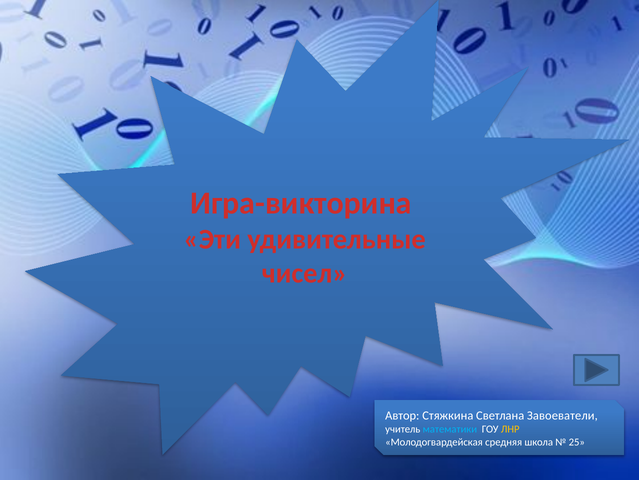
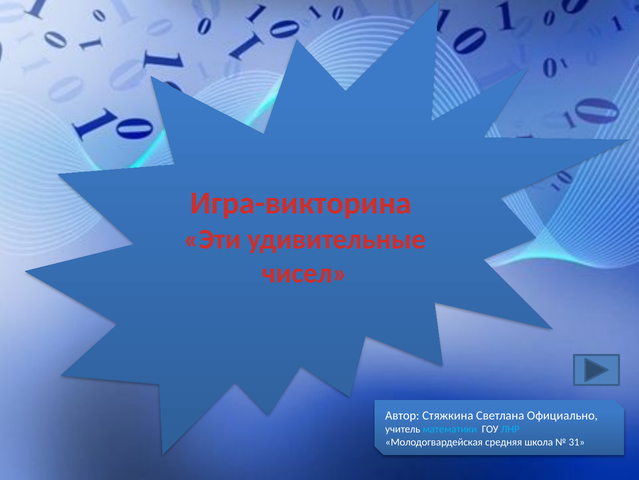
Завоеватели: Завоеватели -> Официально (562, 415)
ЛНР colour: yellow -> light blue (510, 429)
25: 25 -> 31 (577, 441)
